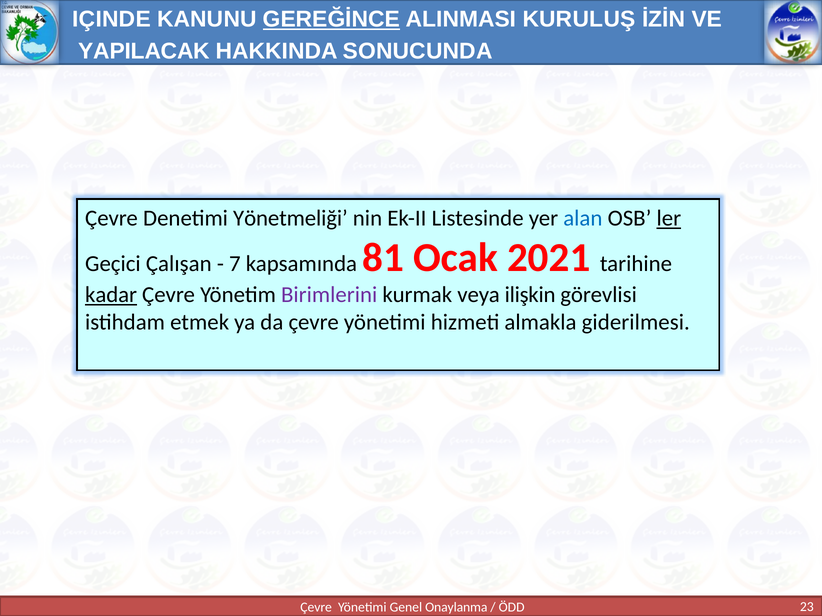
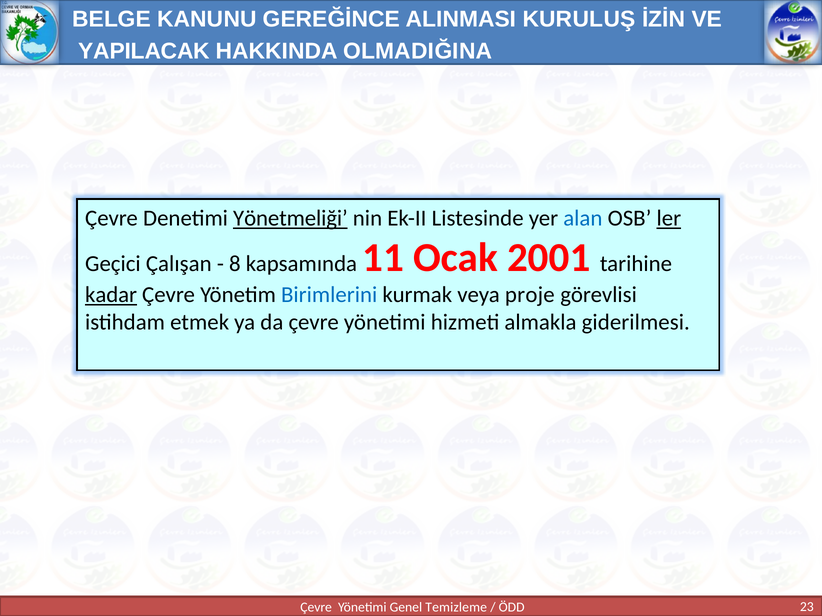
IÇINDE: IÇINDE -> BELGE (112, 19)
GEREĞİNCE underline: present -> none (331, 19)
SONUCUNDA: SONUCUNDA -> OLMADIĞINA (418, 51)
Yönetmeliği underline: none -> present (290, 218)
7: 7 -> 8 (235, 264)
81: 81 -> 11 (383, 258)
2021: 2021 -> 2001 (549, 258)
Birimlerini colour: purple -> blue (329, 295)
ilişkin: ilişkin -> proje (530, 295)
Onaylanma: Onaylanma -> Temizleme (456, 608)
